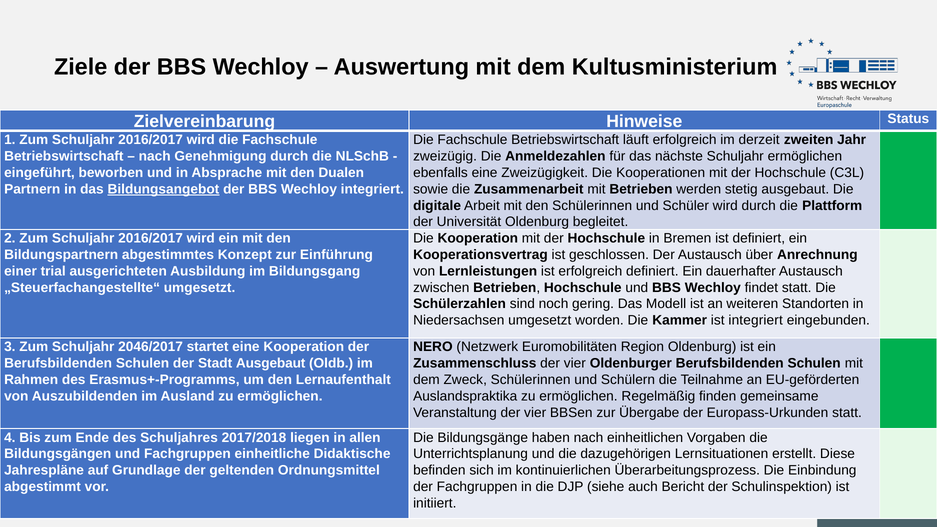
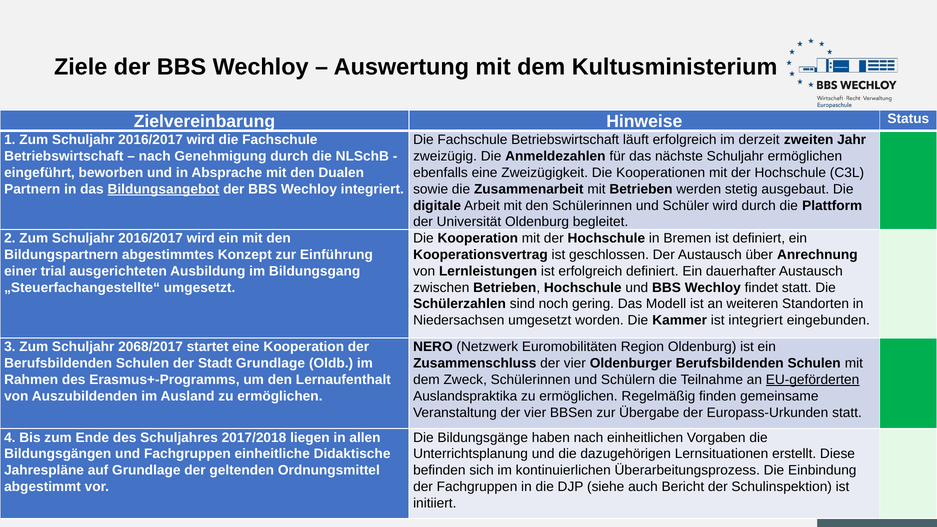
2046/2017: 2046/2017 -> 2068/2017 (151, 347)
Stadt Ausgebaut: Ausgebaut -> Grundlage (271, 363)
EU-geförderten underline: none -> present (813, 380)
